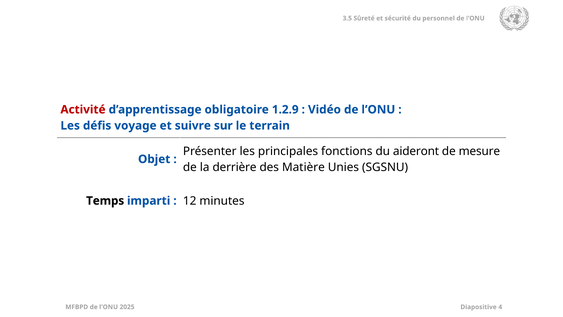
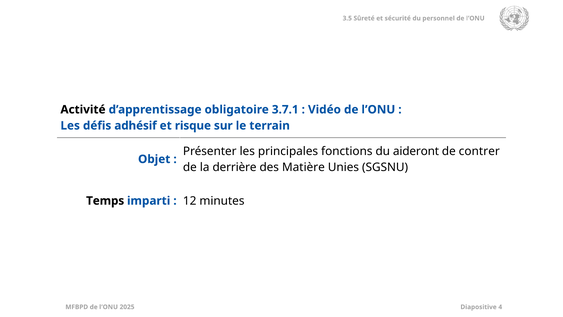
Activité colour: red -> black (83, 109)
1.2.9: 1.2.9 -> 3.7.1 (285, 109)
voyage: voyage -> adhésif (136, 126)
suivre: suivre -> risque (193, 126)
mesure: mesure -> contrer (479, 151)
